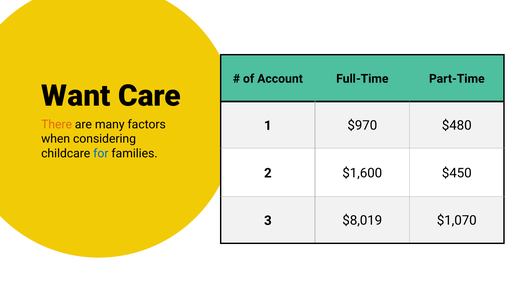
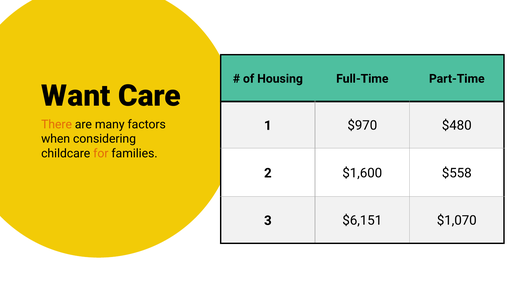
Account: Account -> Housing (280, 79)
for colour: blue -> orange (101, 154)
$450: $450 -> $558 (457, 173)
$8,019: $8,019 -> $6,151 (362, 221)
